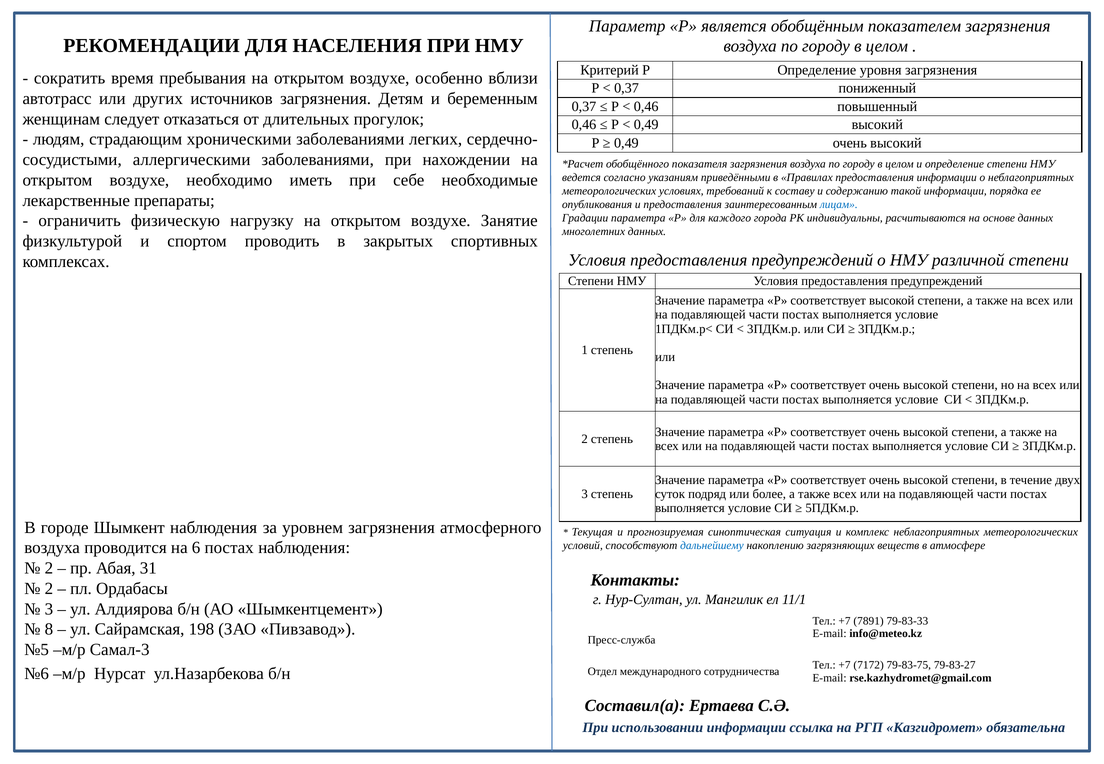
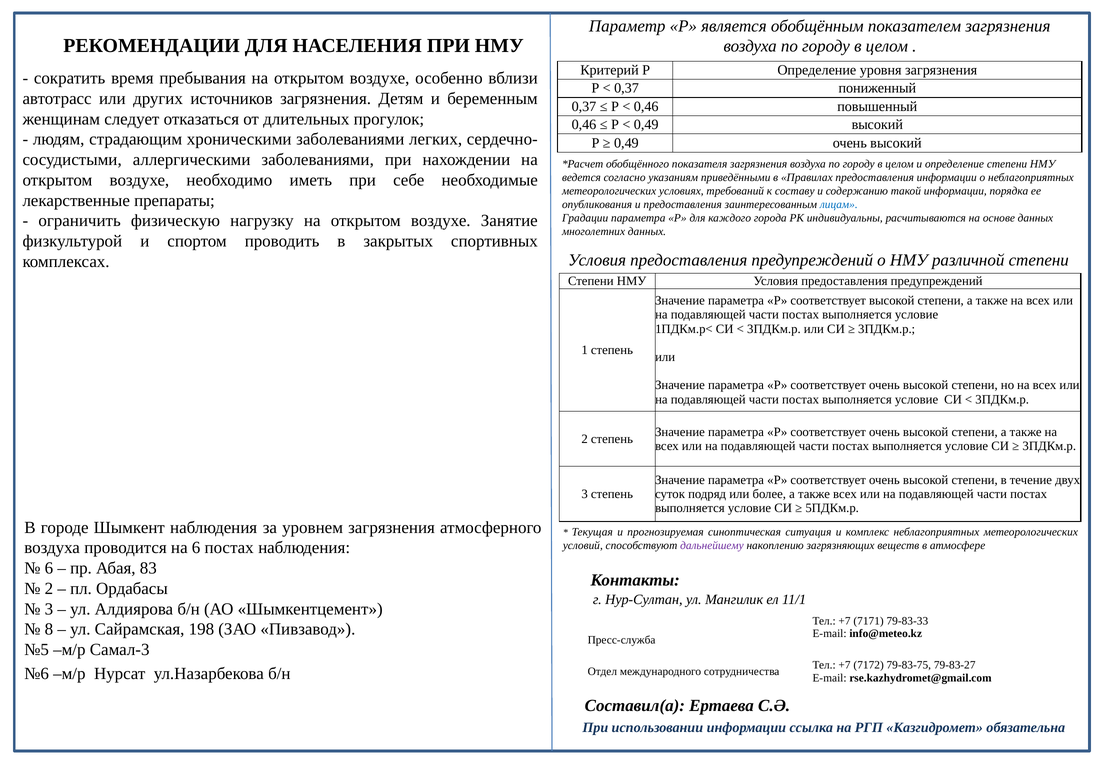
дальнейшему colour: blue -> purple (712, 546)
2: 2 -> 6 (49, 568)
31: 31 -> 83 (148, 568)
7891: 7891 -> 7171 (869, 621)
